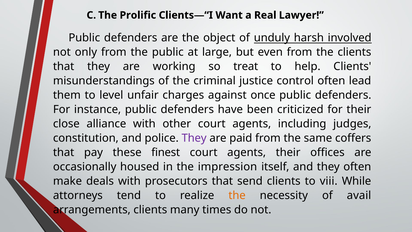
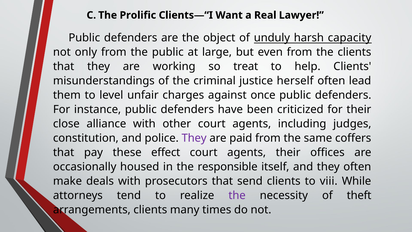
involved: involved -> capacity (350, 38)
control: control -> herself (295, 81)
finest: finest -> effect (166, 152)
impression: impression -> responsible (228, 167)
the colour: orange -> purple (237, 195)
avail: avail -> theft (359, 195)
